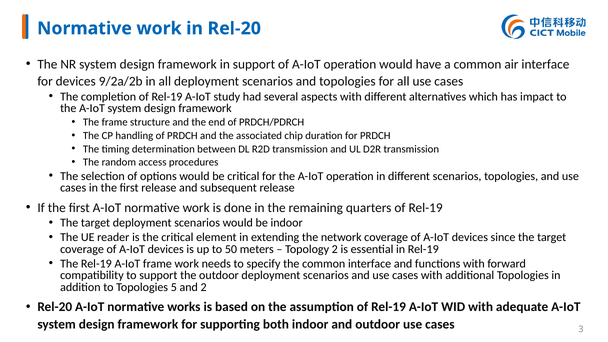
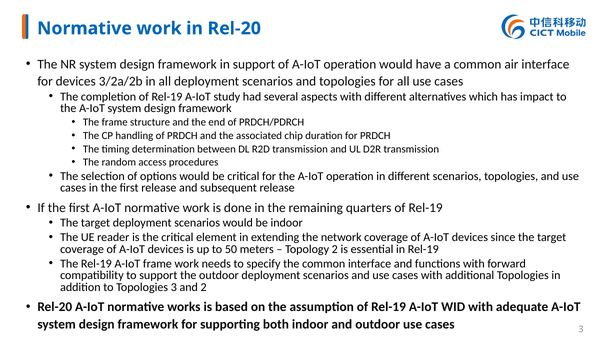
9/2a/2b: 9/2a/2b -> 3/2a/2b (121, 81)
Topologies 5: 5 -> 3 (174, 287)
